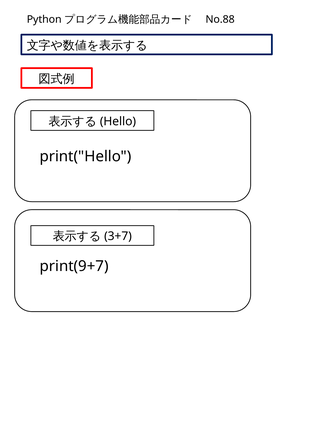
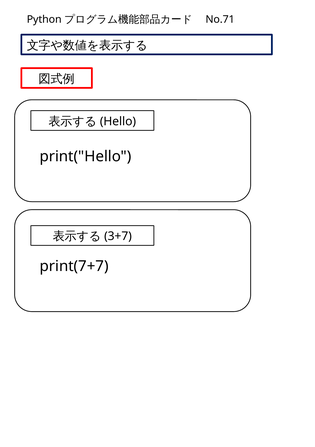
No.88: No.88 -> No.71 (220, 19)
print(9+7: print(9+7 -> print(7+7 (74, 266)
